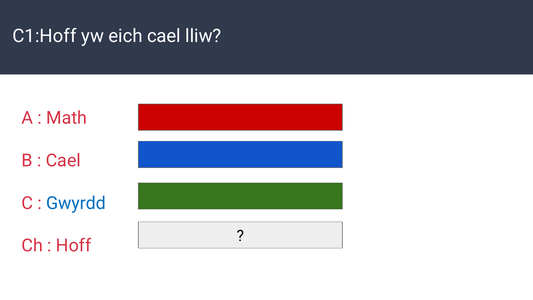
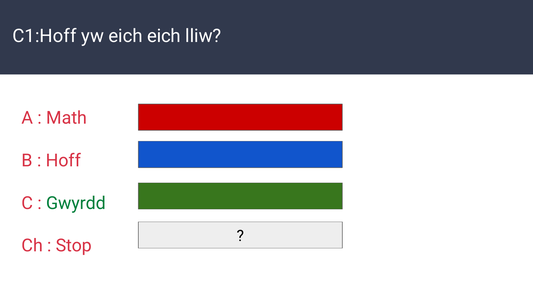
eich cael: cael -> eich (164, 36)
Cael: Cael -> Hoff (63, 160)
Gwyrdd colour: blue -> green (76, 203)
Hoff: Hoff -> Stop (74, 246)
